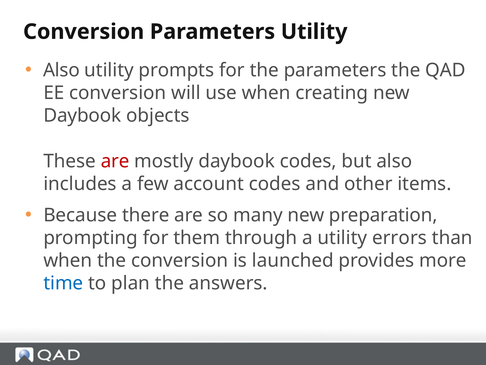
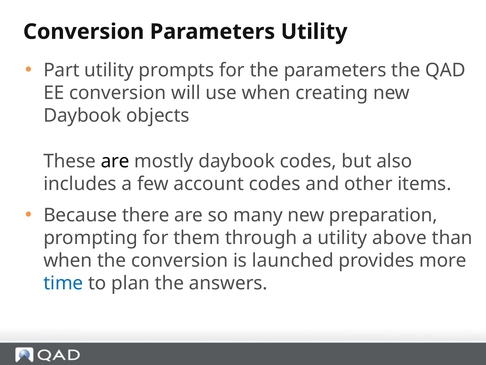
Also: Also -> Part (61, 70)
are colour: red -> black (115, 161)
errors: errors -> above (399, 238)
